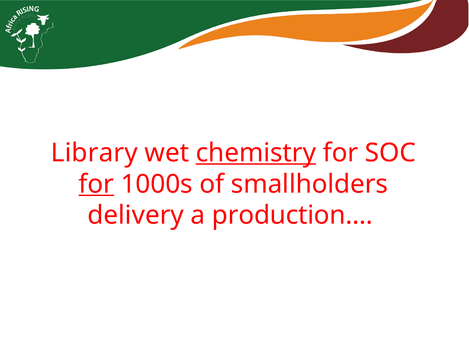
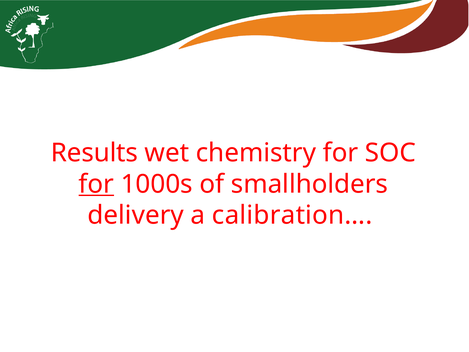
Library: Library -> Results (94, 153)
chemistry underline: present -> none (256, 153)
production…: production… -> calibration… (292, 215)
